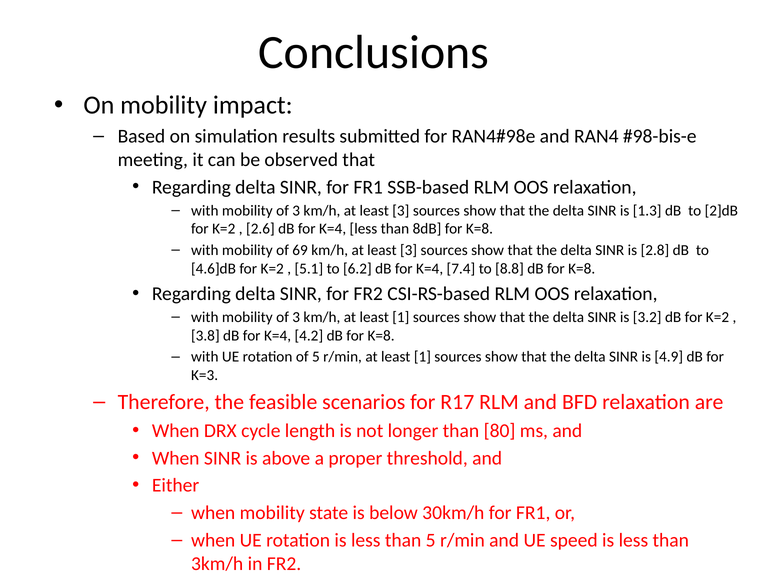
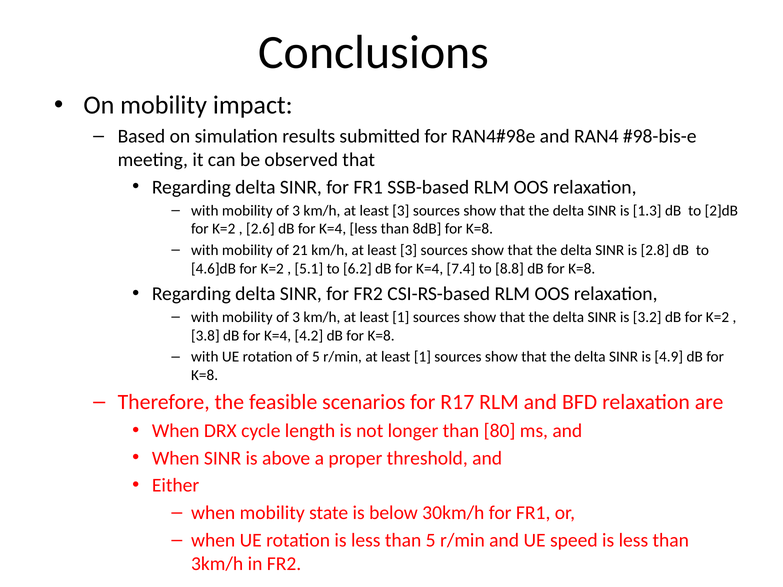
69: 69 -> 21 (300, 250)
K=3: K=3 -> K=8 (205, 375)
